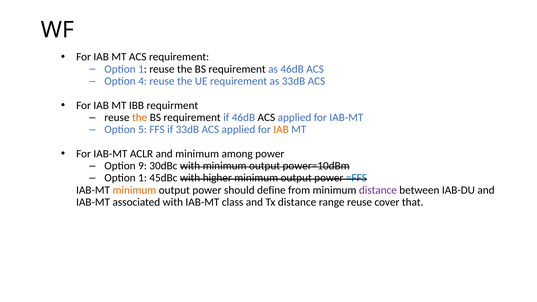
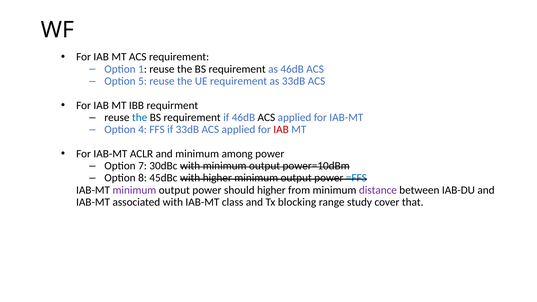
4: 4 -> 5 (143, 81)
the colour: orange -> blue (140, 117)
5: 5 -> 4 (143, 130)
IAB colour: orange -> red (281, 130)
9: 9 -> 7 (143, 166)
1: 1 -> 8 (143, 178)
minimum colour: orange -> purple (134, 190)
should define: define -> higher (271, 190)
Tx distance: distance -> blocking (297, 202)
range reuse: reuse -> study (360, 202)
